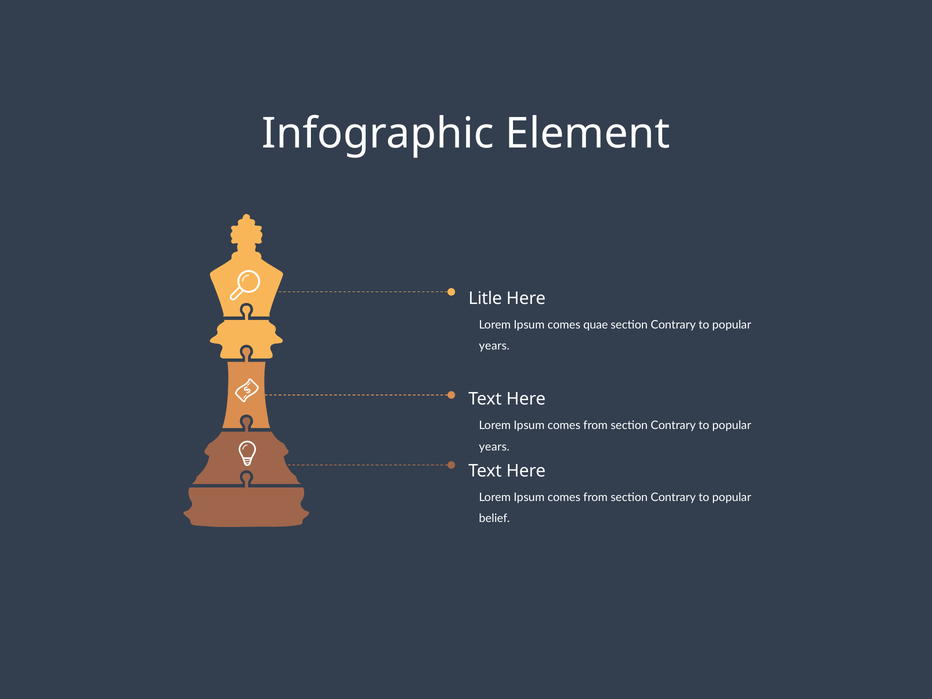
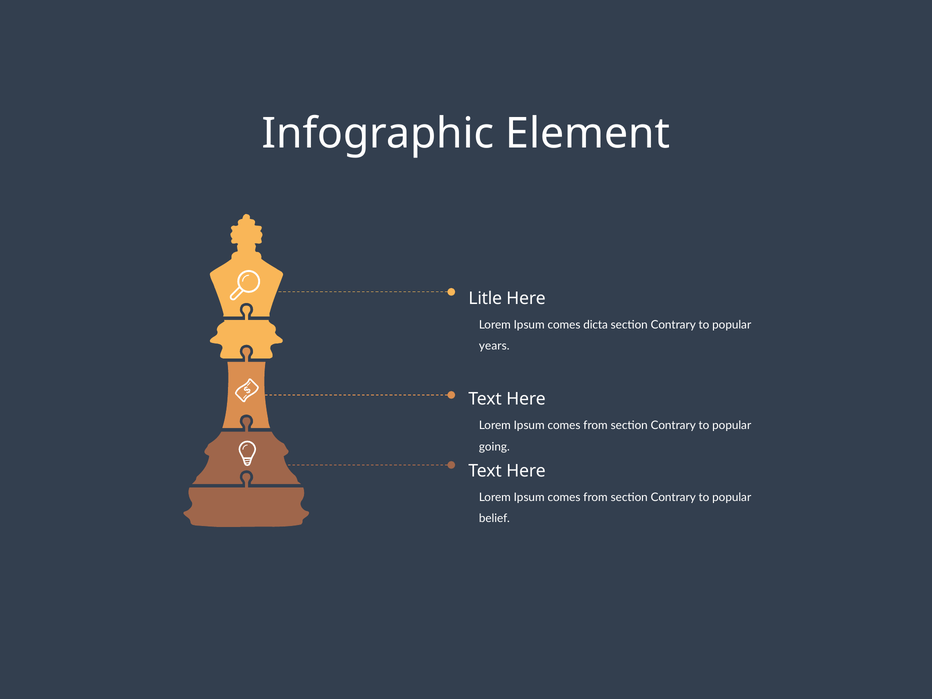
quae: quae -> dicta (596, 325)
years: years -> going (494, 447)
